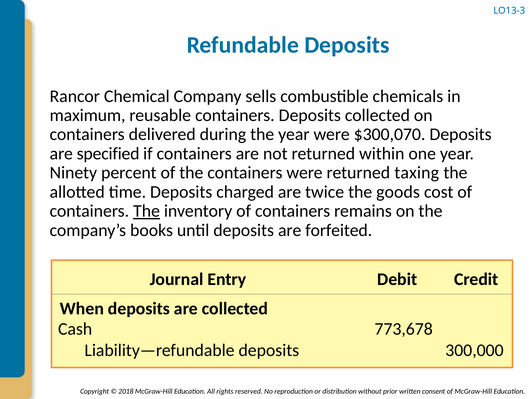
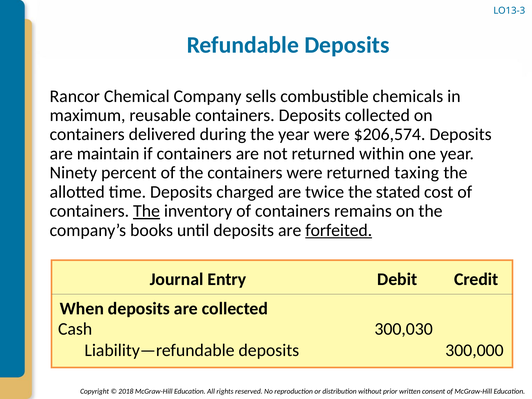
$300,070: $300,070 -> $206,574 (390, 134)
specified: specified -> maintain (108, 154)
goods: goods -> stated (398, 192)
forfeited underline: none -> present (339, 230)
773,678: 773,678 -> 300,030 (404, 329)
